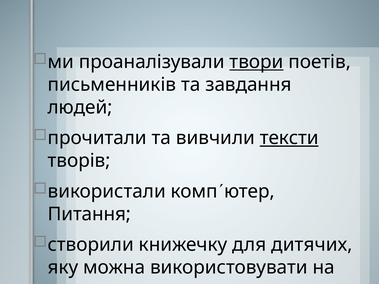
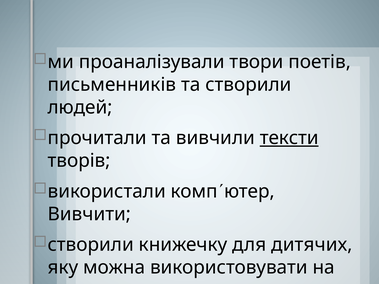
твори underline: present -> none (256, 62)
та завдання: завдання -> створили (248, 85)
Питання: Питання -> Вивчити (89, 214)
